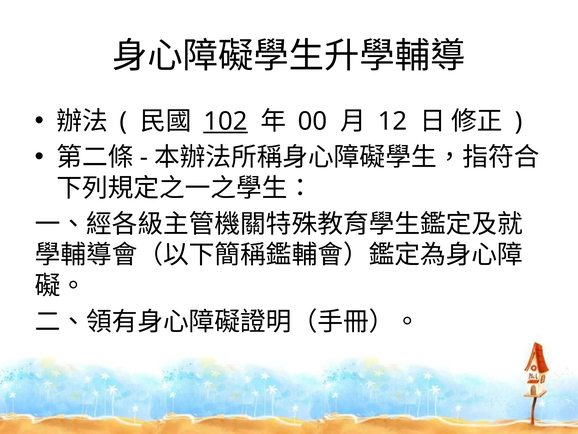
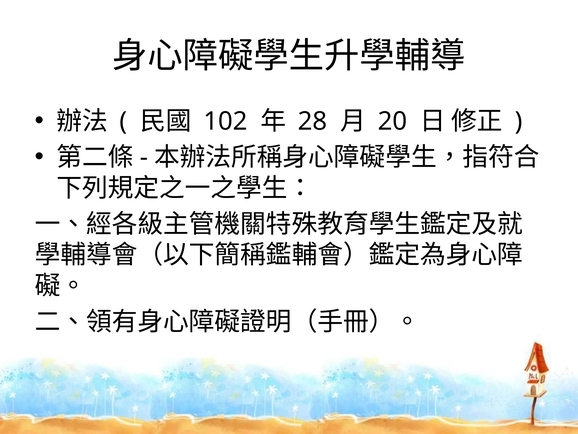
102 underline: present -> none (225, 121)
00: 00 -> 28 (313, 121)
12: 12 -> 20 (392, 121)
